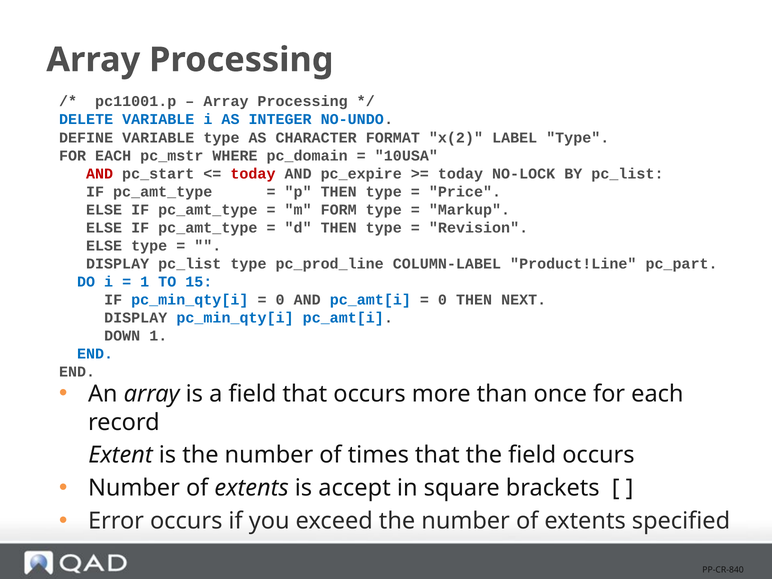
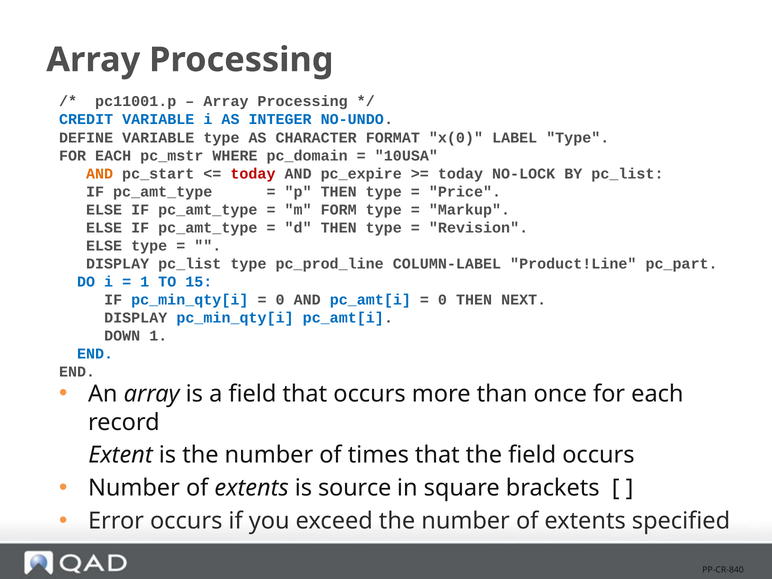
DELETE: DELETE -> CREDIT (86, 120)
x(2: x(2 -> x(0 (456, 138)
AND colour: red -> orange (100, 174)
accept: accept -> source (355, 488)
